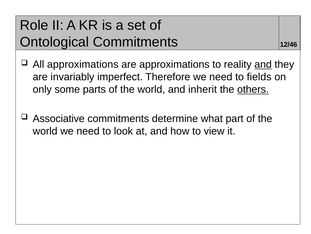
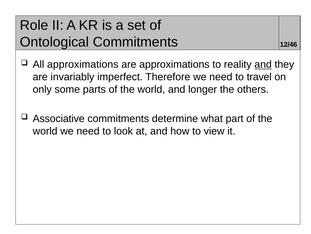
fields: fields -> travel (259, 77)
inherit: inherit -> longer (203, 89)
others underline: present -> none (253, 89)
